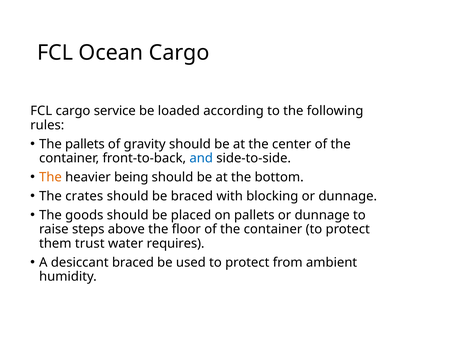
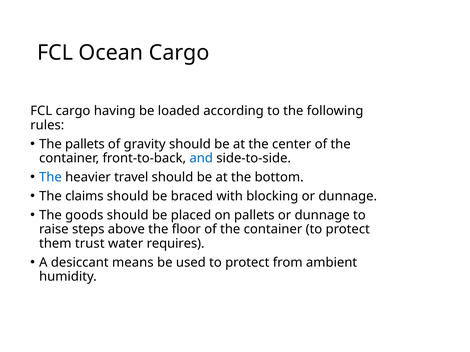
service: service -> having (115, 111)
The colour: orange -> blue (50, 177)
being: being -> travel (131, 177)
crates: crates -> claims (84, 196)
desiccant braced: braced -> means (133, 263)
